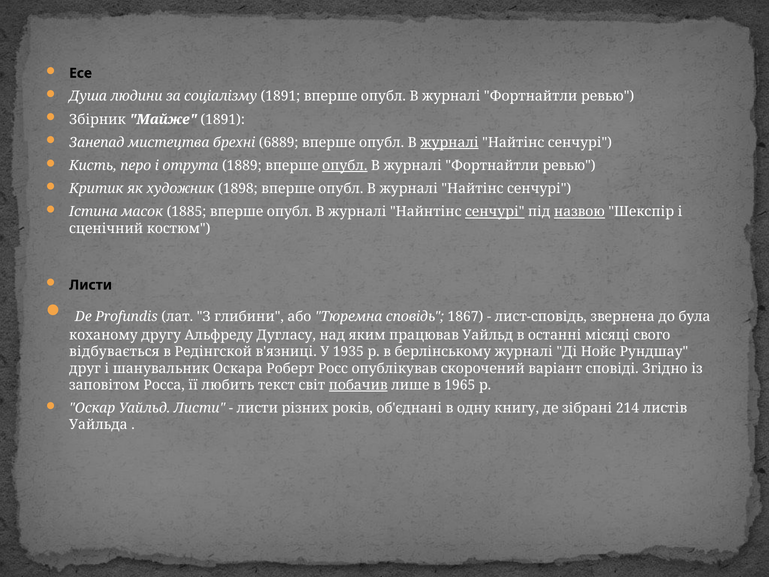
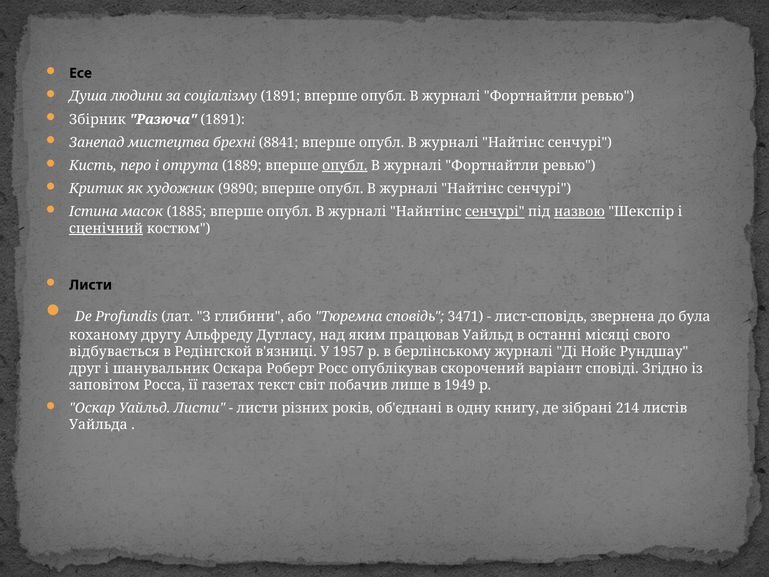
Майже: Майже -> Разюча (163, 119)
6889: 6889 -> 8841 (279, 142)
журналі underline: present -> none (450, 142)
1898: 1898 -> 9890 (238, 189)
сценічний underline: none -> present (106, 228)
1867: 1867 -> 3471 (465, 317)
1935: 1935 -> 1957 (348, 352)
любить: любить -> газетах (228, 385)
побачив underline: present -> none (358, 385)
1965: 1965 -> 1949 (460, 385)
